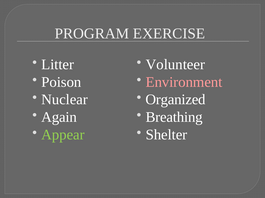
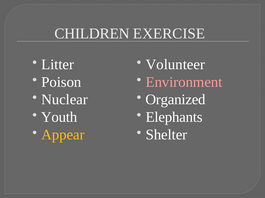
PROGRAM: PROGRAM -> CHILDREN (92, 34)
Again: Again -> Youth (59, 118)
Breathing: Breathing -> Elephants (174, 118)
Appear colour: light green -> yellow (63, 135)
